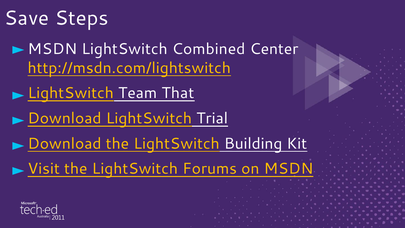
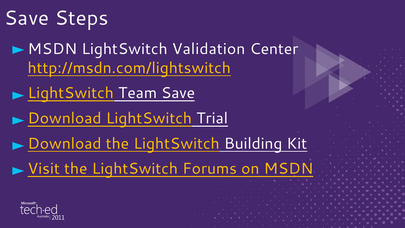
Combined: Combined -> Validation (209, 49)
Team That: That -> Save (178, 93)
